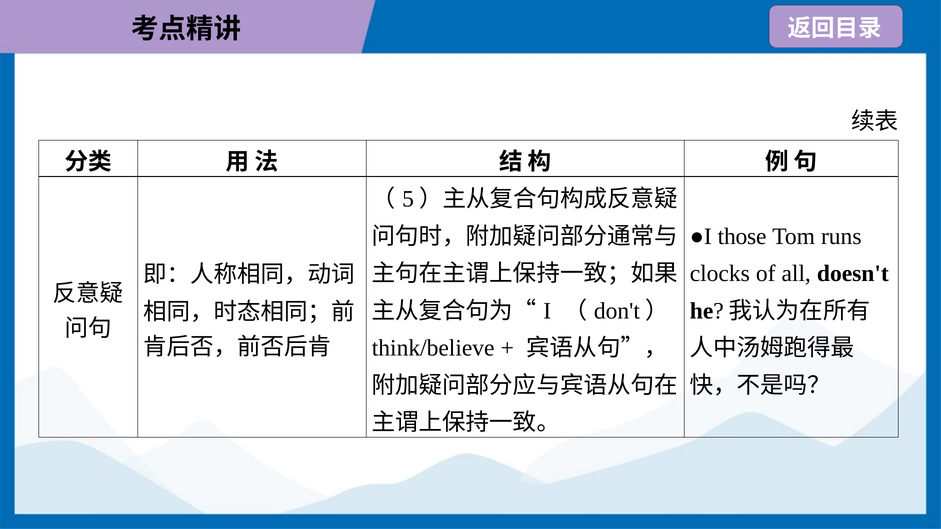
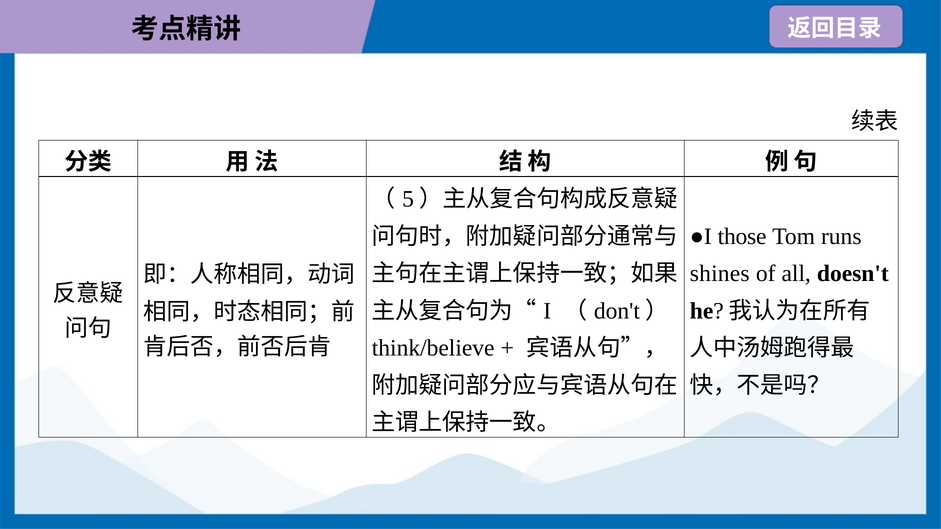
clocks: clocks -> shines (720, 274)
